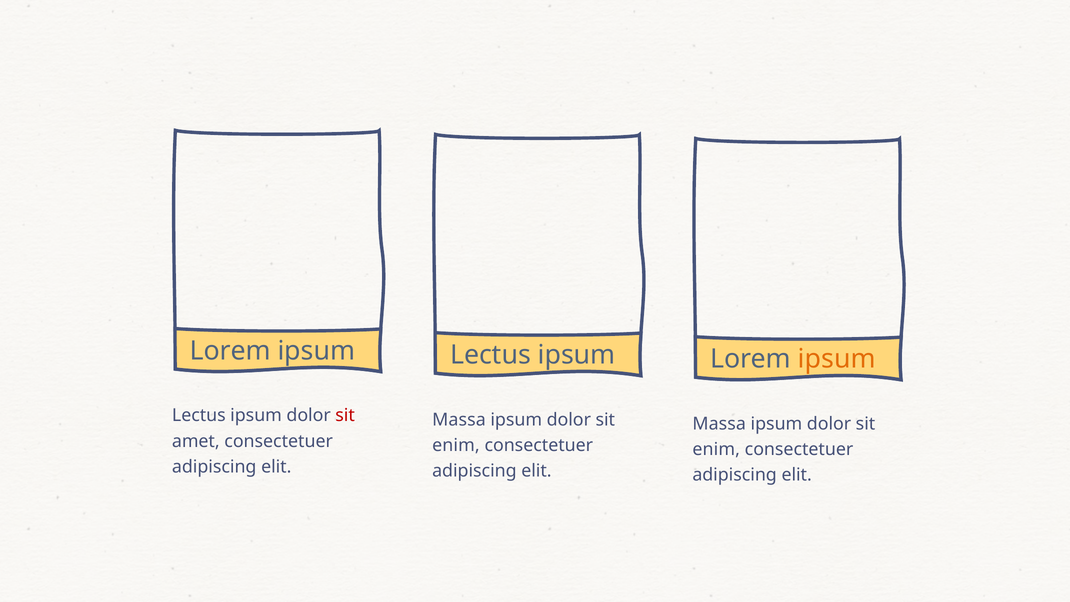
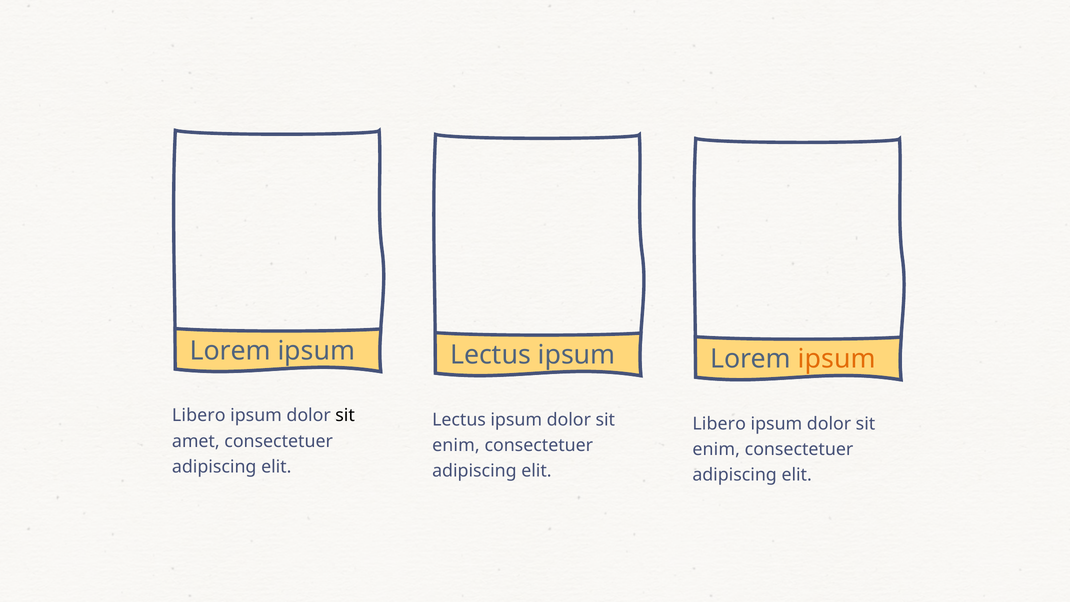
Lectus: Lectus -> Libero (199, 415)
sit colour: red -> black (345, 415)
Massa: Massa -> Lectus (459, 420)
Massa: Massa -> Libero (719, 424)
